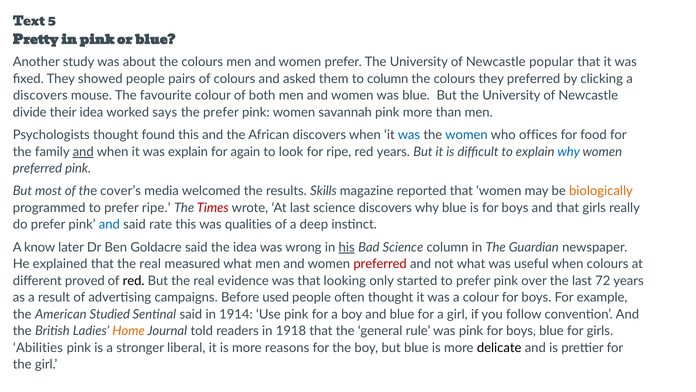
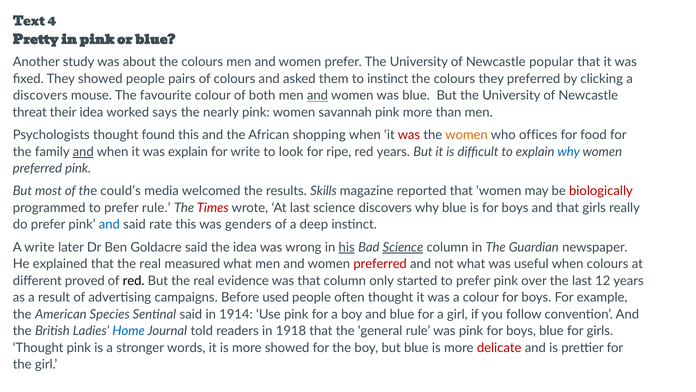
5: 5 -> 4 (52, 22)
to column: column -> instinct (388, 79)
and underline: none -> present (317, 96)
divide: divide -> threat (30, 112)
the prefer: prefer -> nearly (221, 112)
African discovers: discovers -> shopping (319, 135)
was colour: blue -> red (409, 135)
women colour: blue -> orange (467, 135)
for again: again -> write (245, 152)
cover’s: cover’s -> could’s (121, 191)
biologically colour: orange -> red (601, 191)
prefer ripe: ripe -> rule (156, 208)
qualities: qualities -> genders (248, 224)
A know: know -> write (39, 247)
Science underline: none -> present (403, 247)
that looking: looking -> column (345, 280)
72: 72 -> 12 (603, 280)
Studied: Studied -> Species (110, 314)
Home colour: orange -> blue (129, 331)
Abilities: Abilities -> Thought (38, 347)
liberal: liberal -> words (186, 347)
more reasons: reasons -> showed (287, 347)
delicate colour: black -> red (499, 347)
